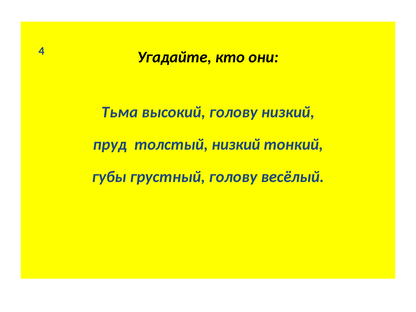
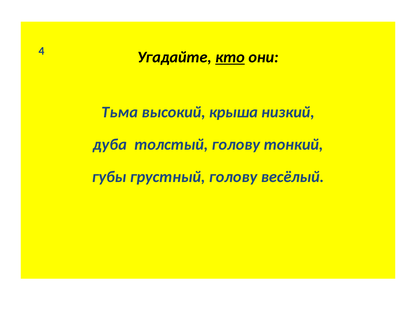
кто underline: none -> present (230, 57)
высокий голову: голову -> крыша (233, 112)
пруд: пруд -> дуба (110, 144)
толстый низкий: низкий -> голову (236, 144)
